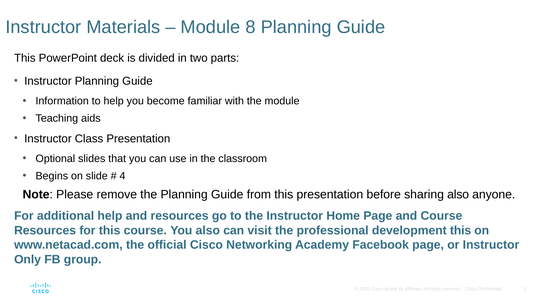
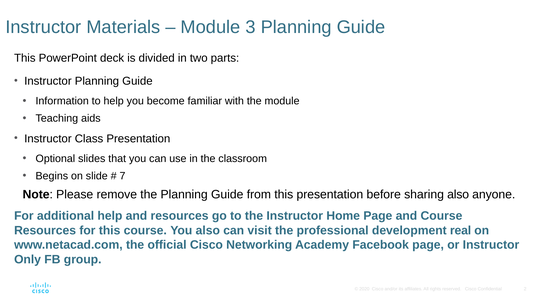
8: 8 -> 3 (251, 27)
4: 4 -> 7 (123, 176)
development this: this -> real (461, 230)
